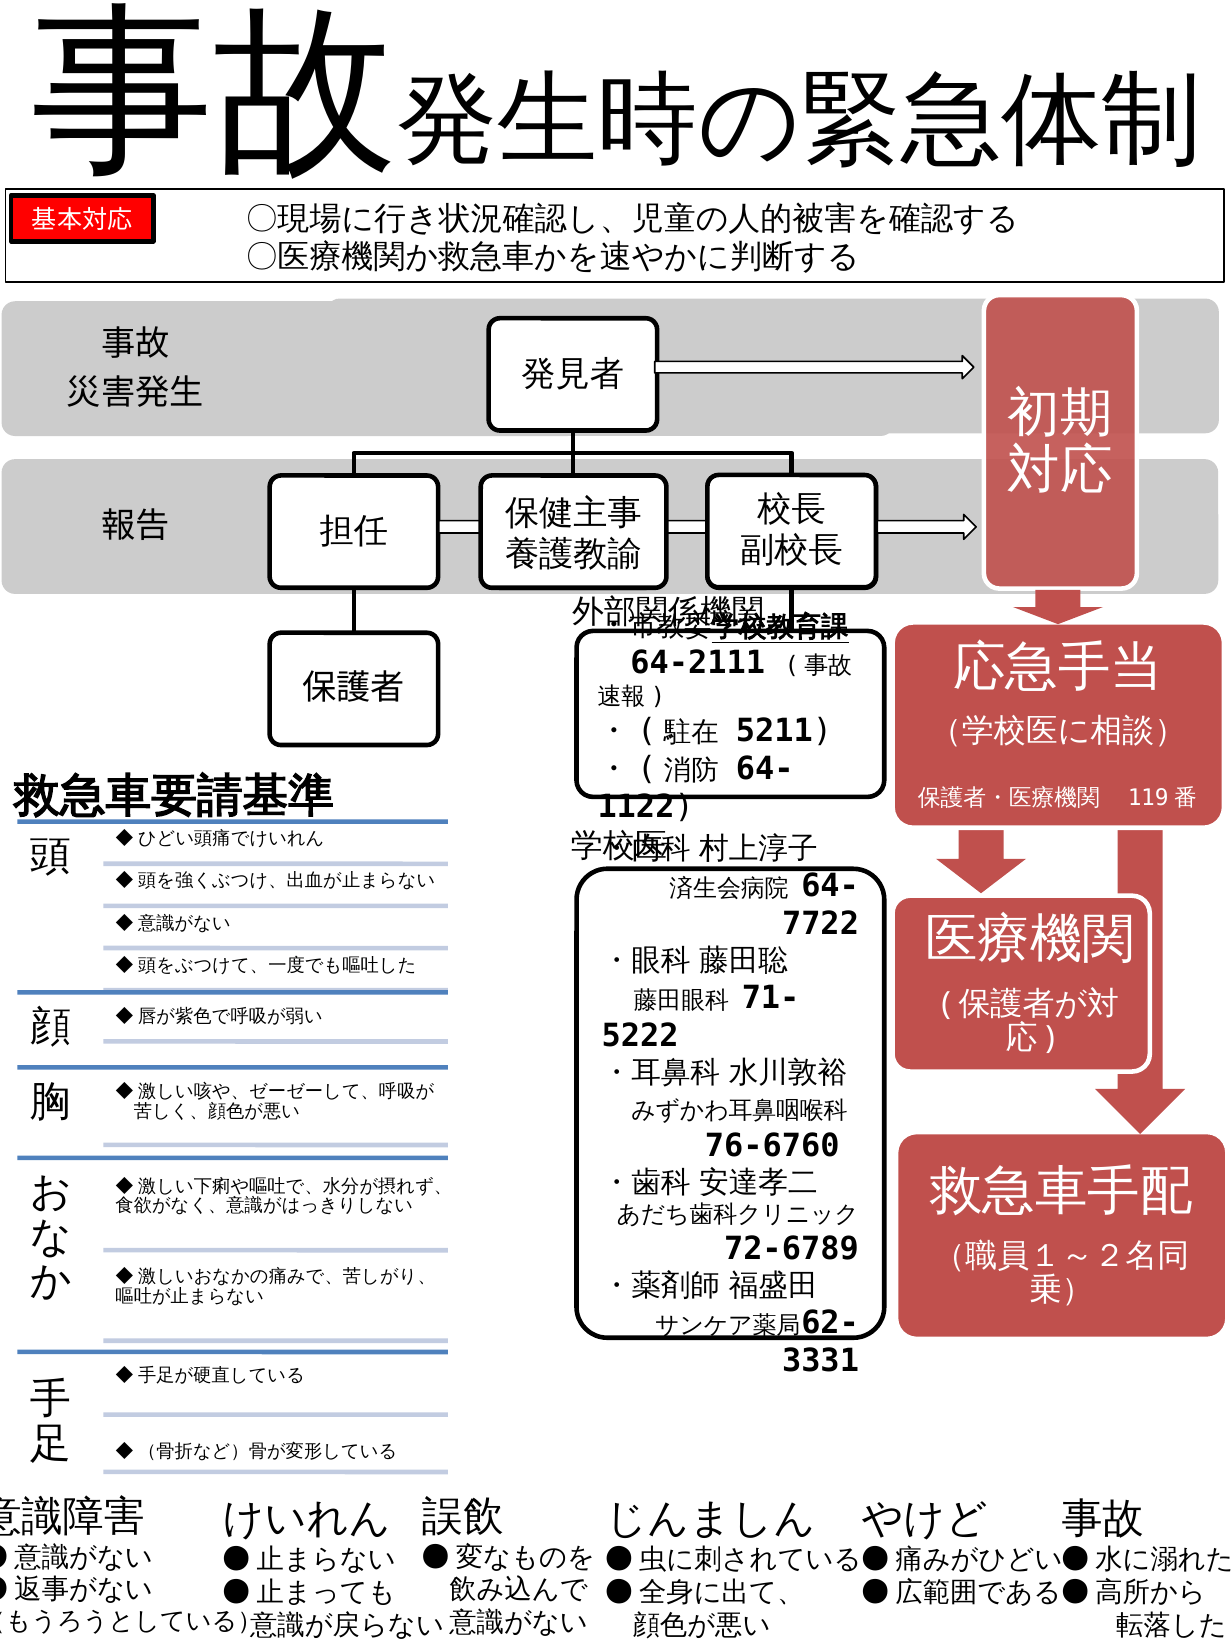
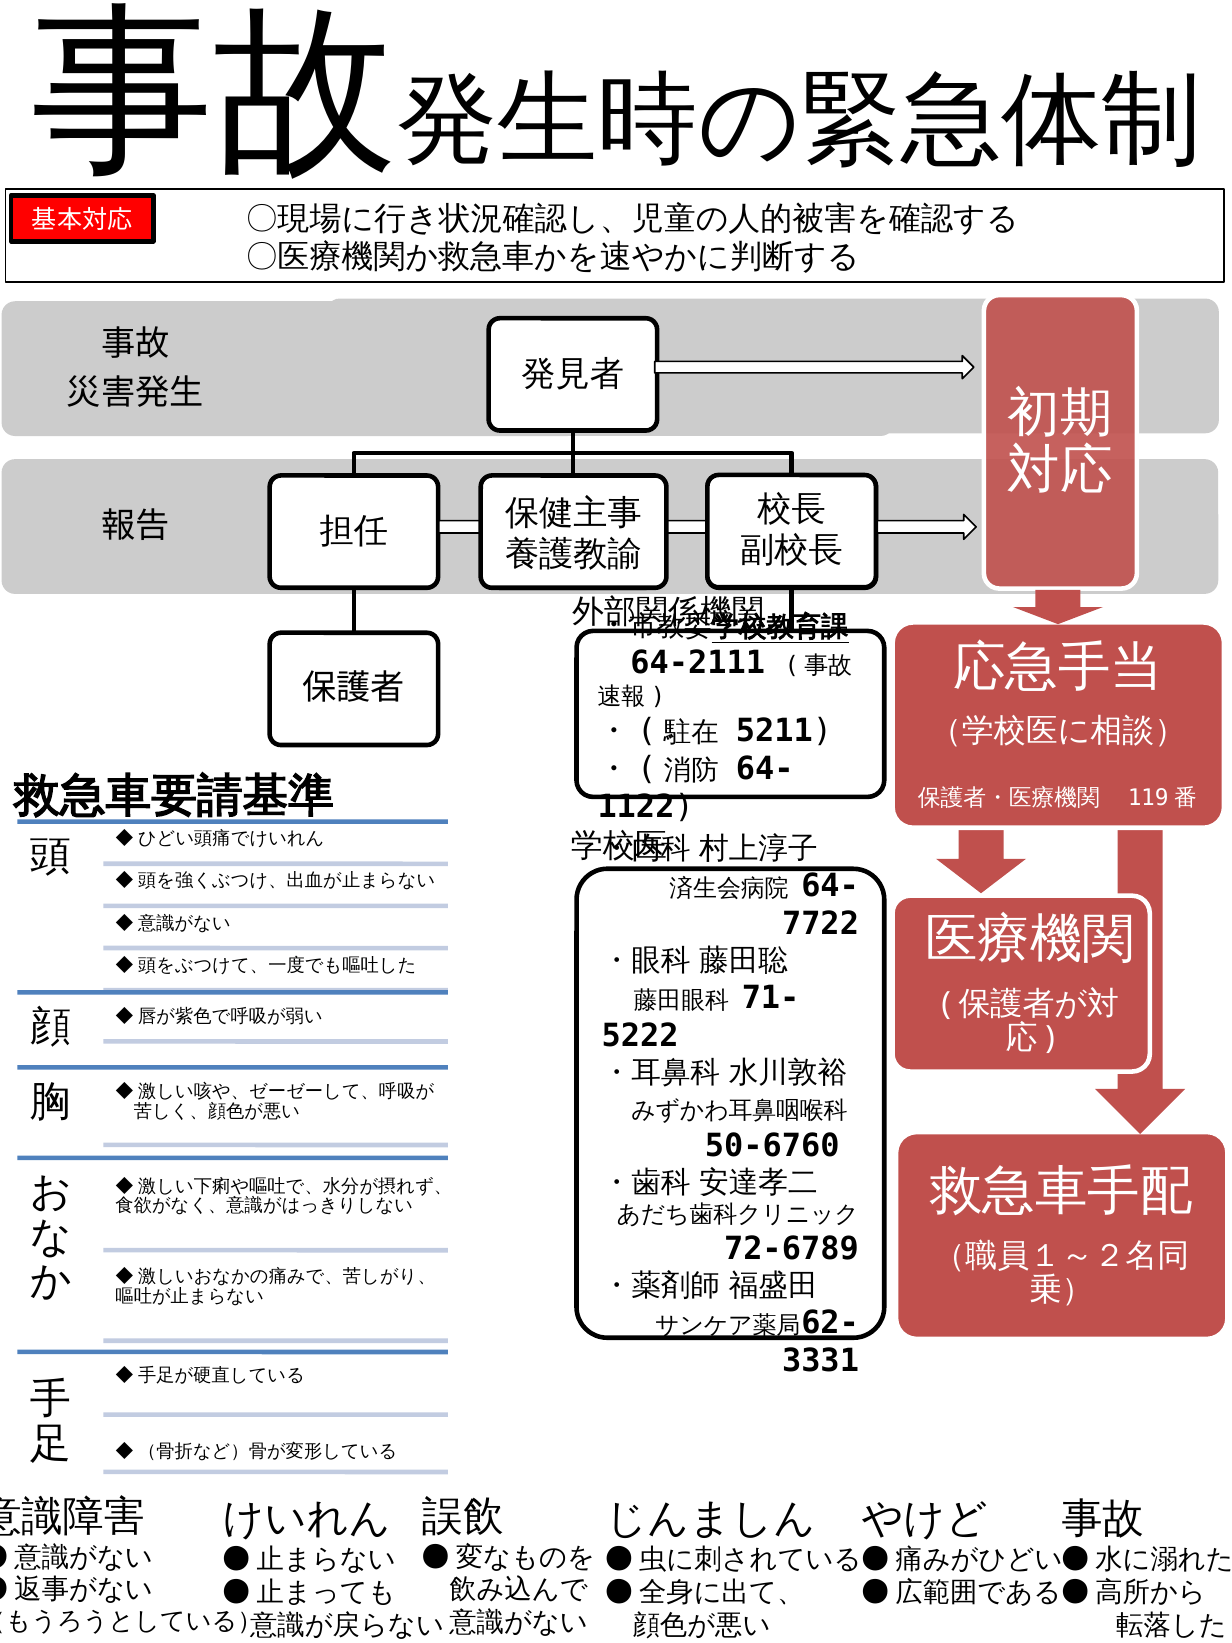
76-6760: 76-6760 -> 50-6760 (772, 1146)
